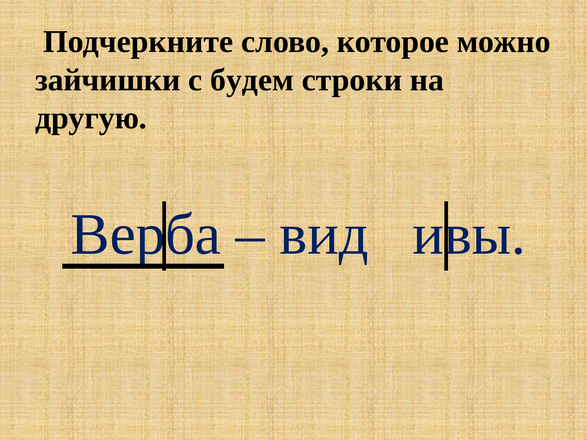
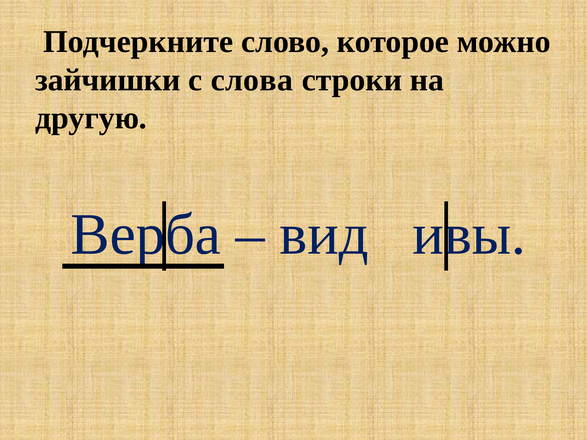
будем: будем -> слова (252, 80)
